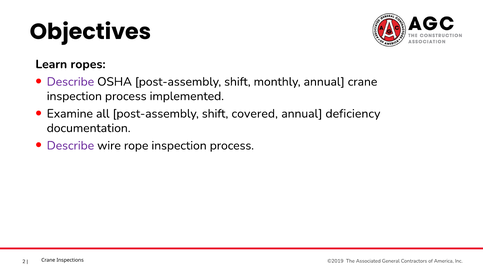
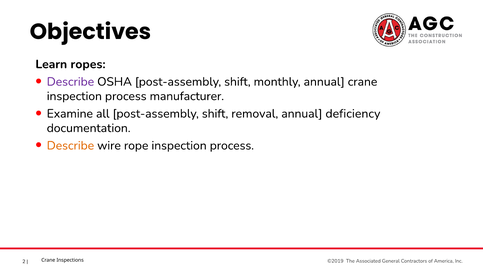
implemented: implemented -> manufacturer (187, 96)
covered: covered -> removal (255, 114)
Describe colour: purple -> orange (70, 146)
